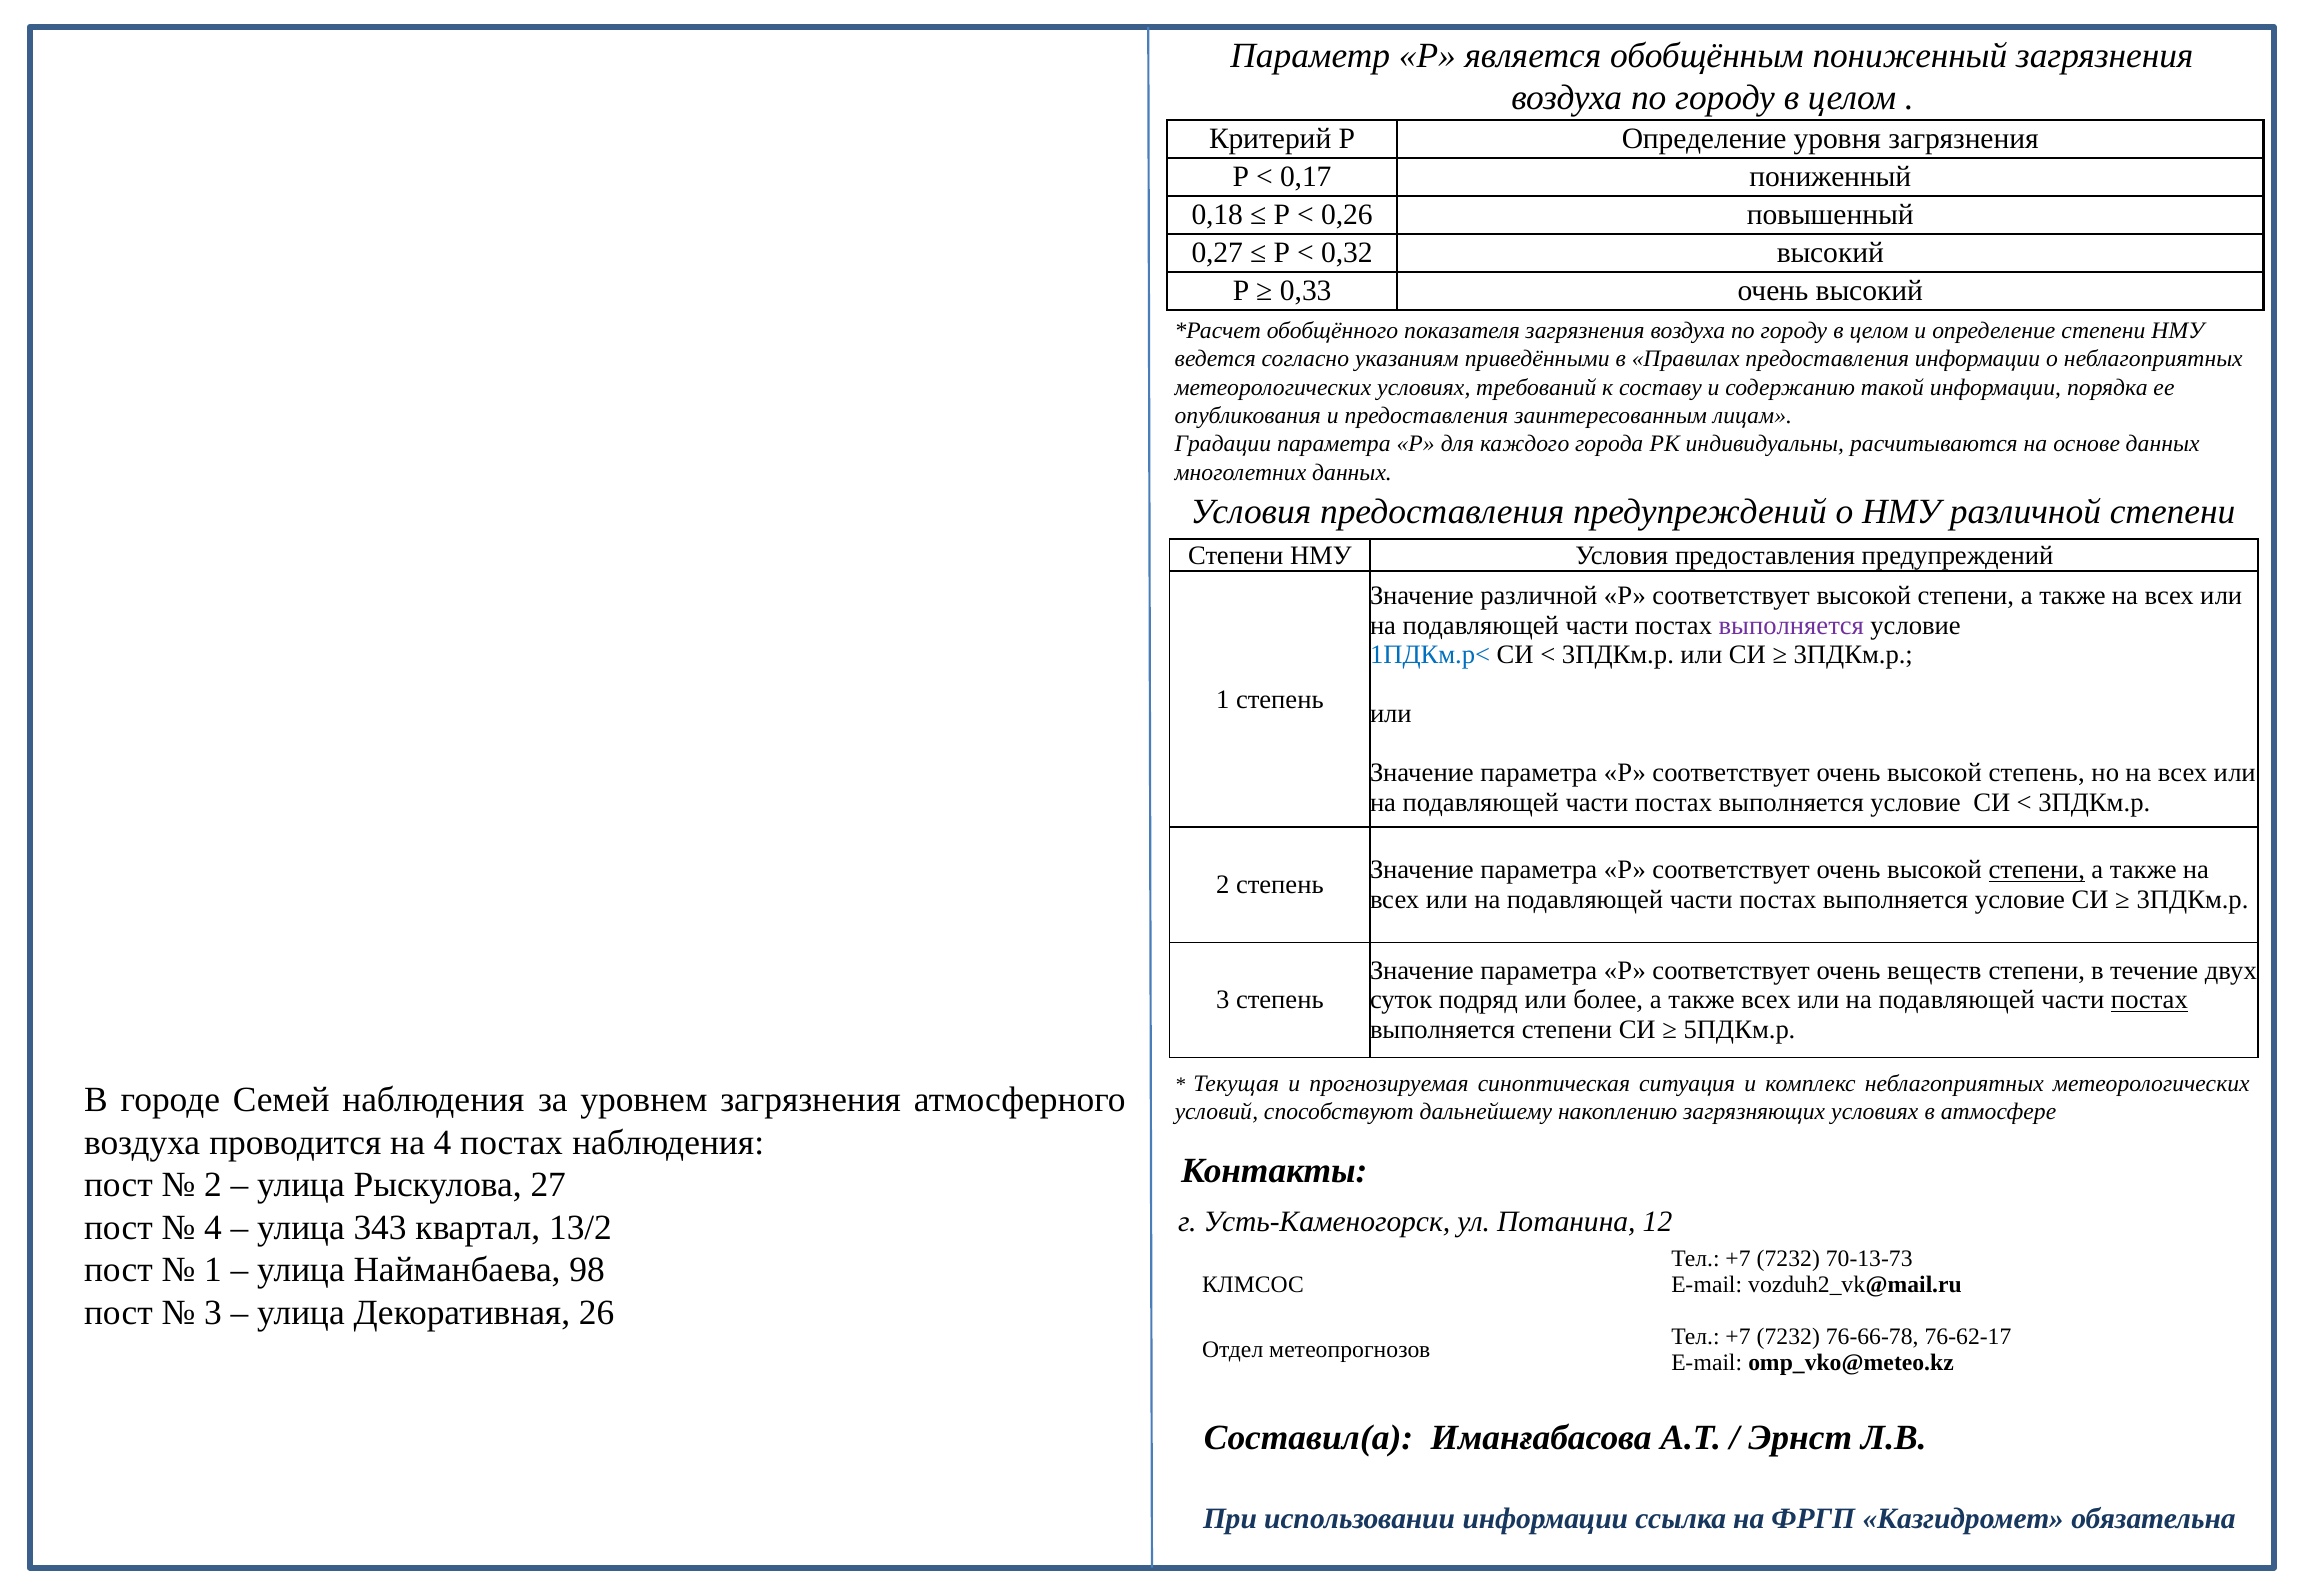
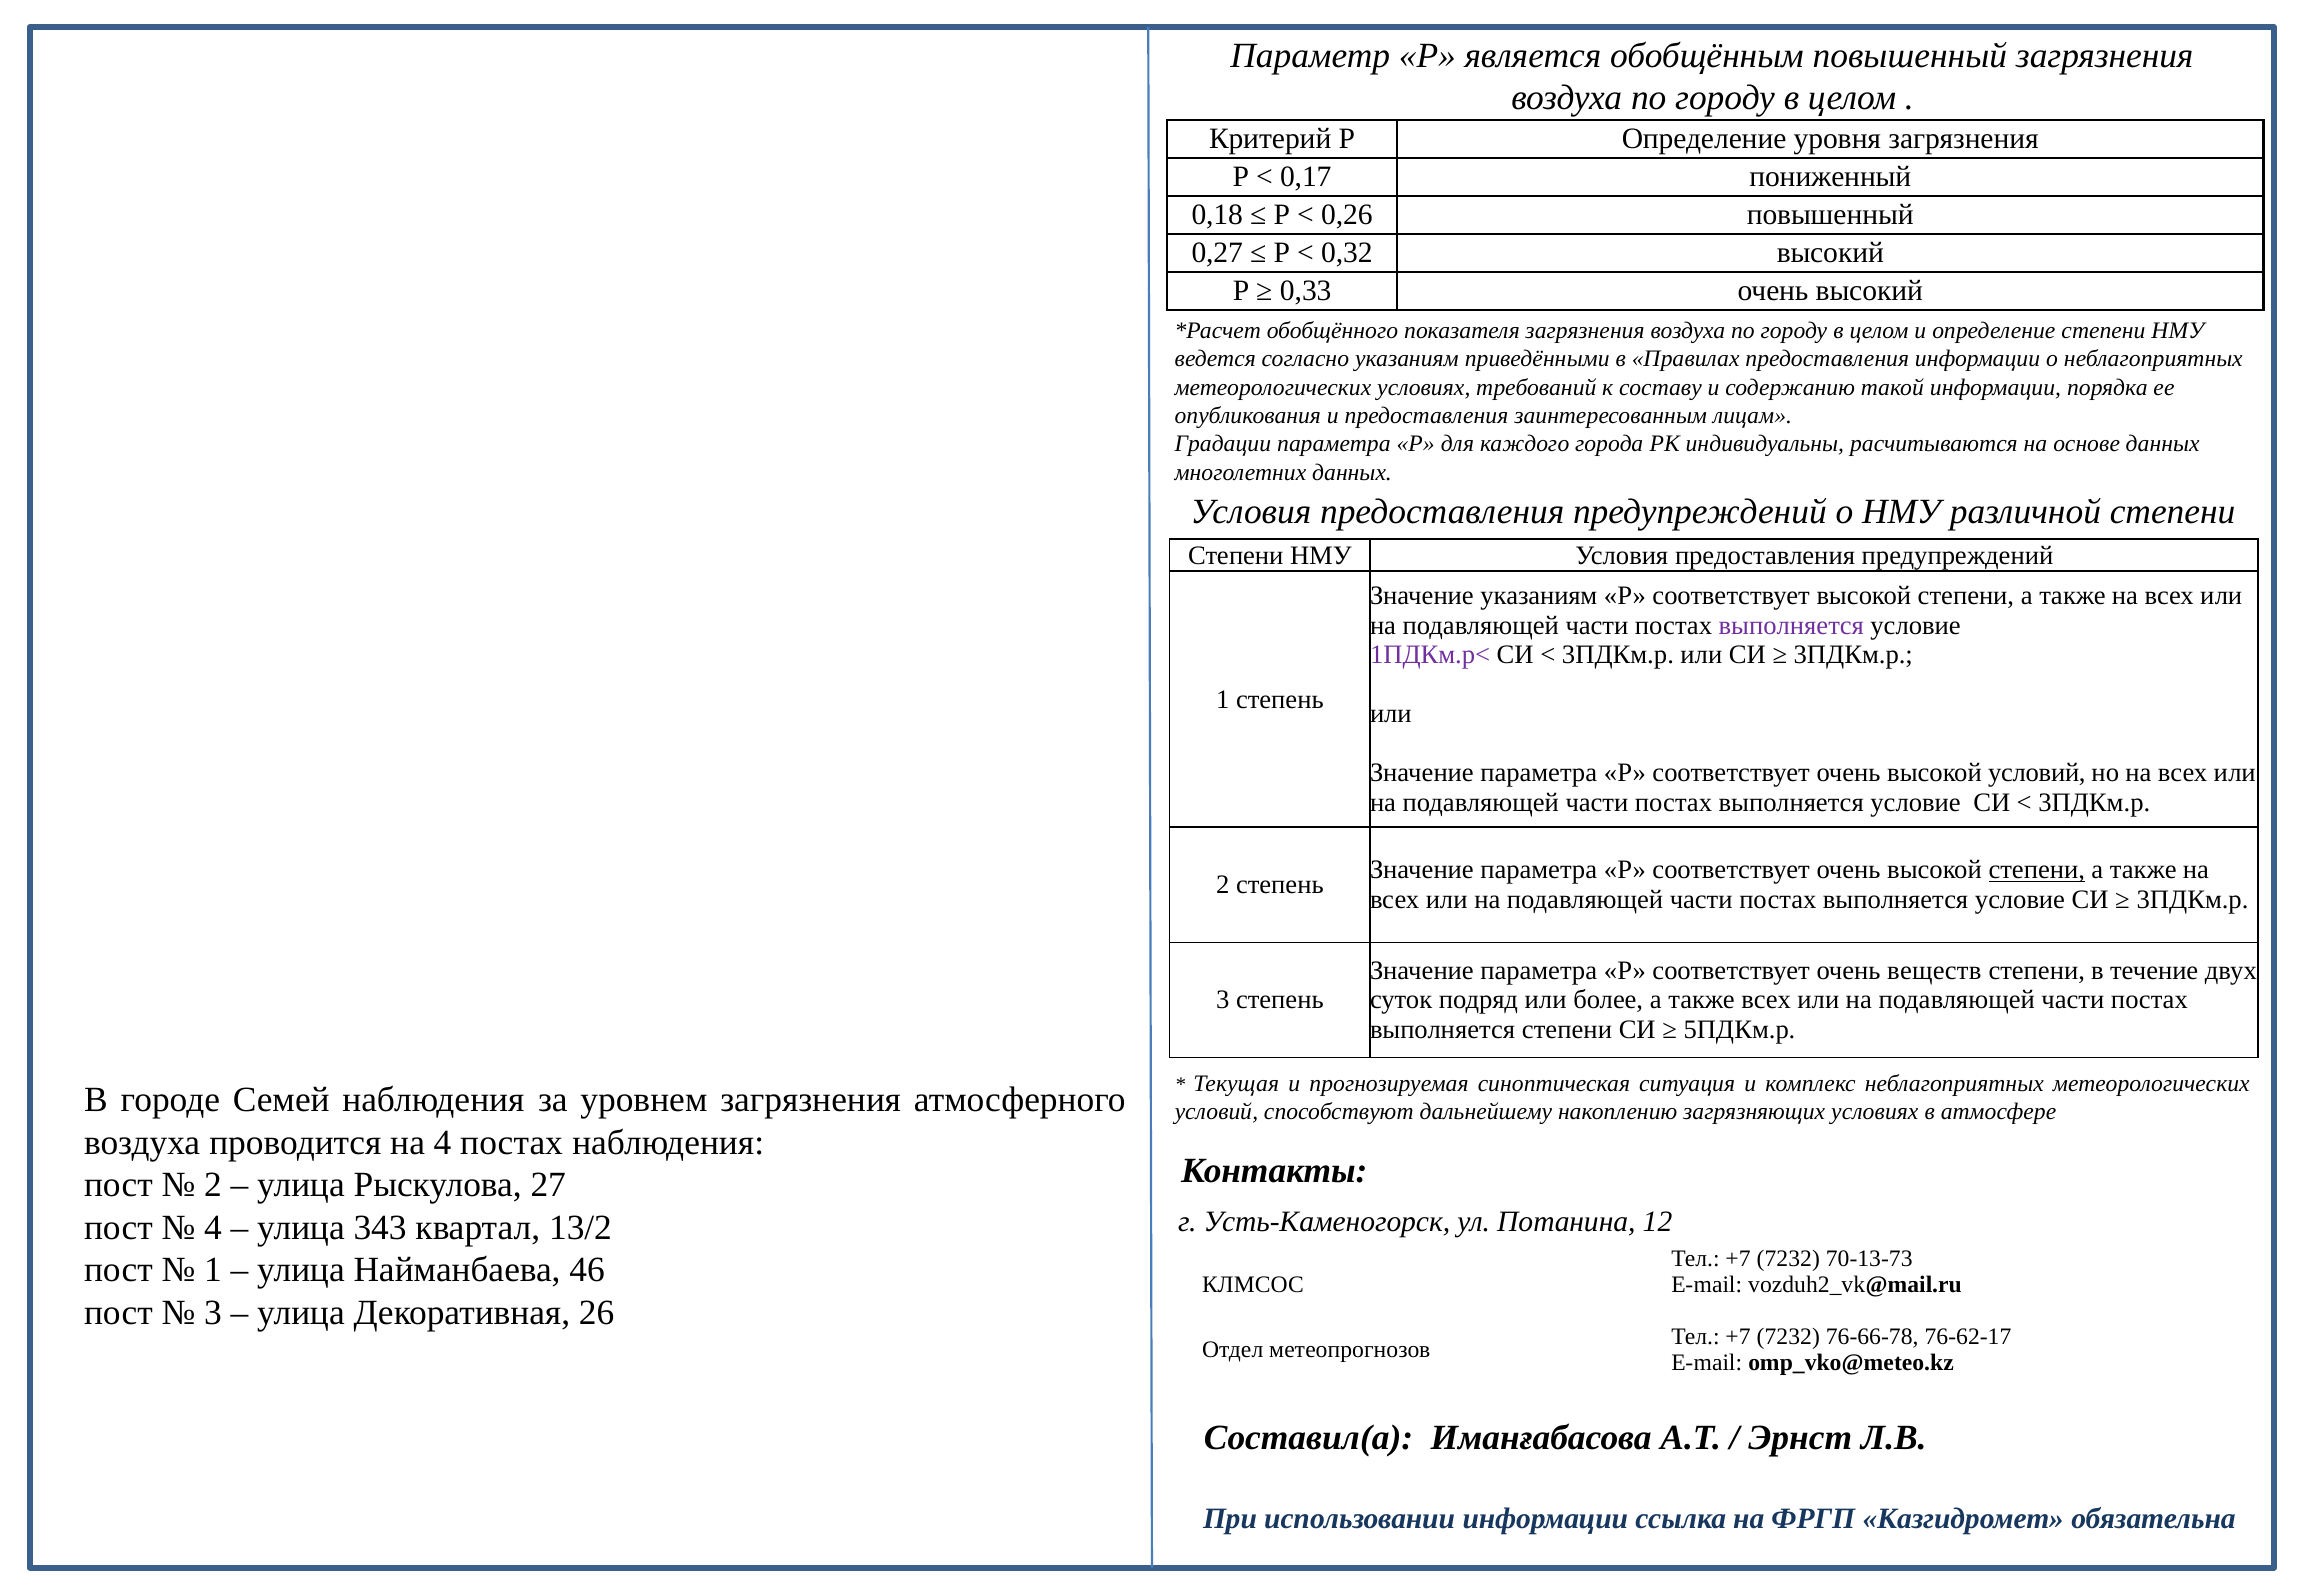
обобщённым пониженный: пониженный -> повышенный (1910, 56)
Значение различной: различной -> указаниям (1539, 596)
1ПДКм.р< colour: blue -> purple (1430, 655)
высокой степень: степень -> условий (2037, 773)
постах underline: present -> none (2149, 1000)
98: 98 -> 46 (587, 1270)
